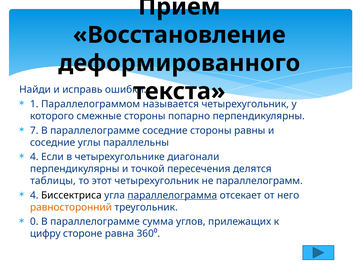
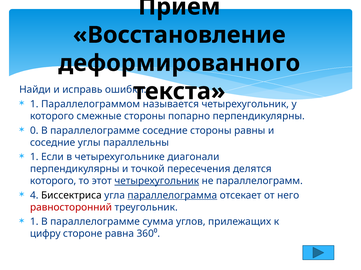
7: 7 -> 0 (34, 131)
4: 4 -> 1 (34, 157)
таблицы: таблицы -> которого (53, 181)
четырехугольник underline: none -> present (157, 181)
равносторонний colour: orange -> red (71, 208)
0: 0 -> 1 (34, 222)
